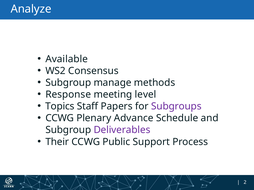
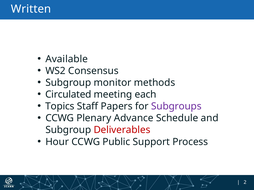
Analyze: Analyze -> Written (31, 9)
manage: manage -> monitor (112, 83)
Response: Response -> Circulated (68, 95)
level: level -> each (146, 95)
Deliverables colour: purple -> red (122, 130)
Their: Their -> Hour (57, 142)
